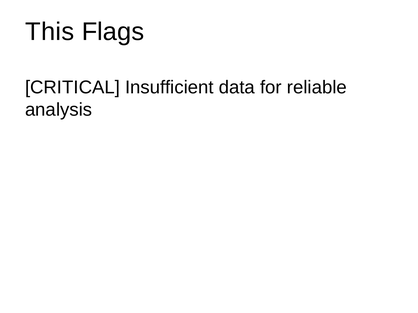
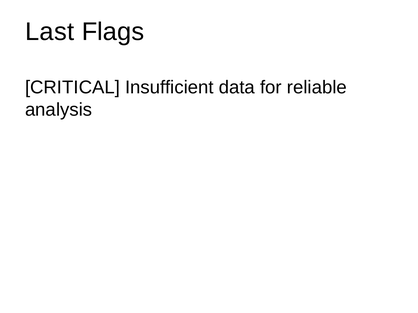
This: This -> Last (50, 32)
